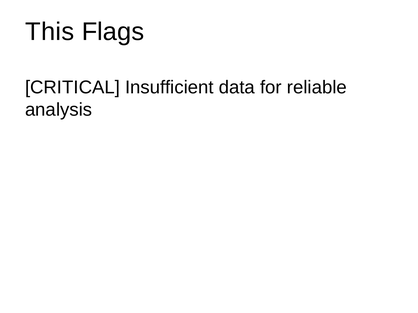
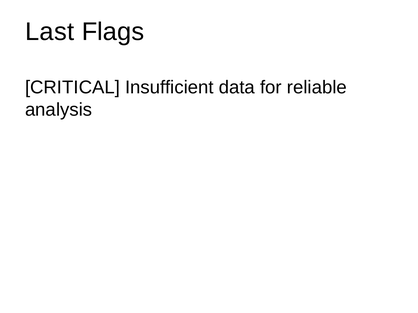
This: This -> Last (50, 32)
